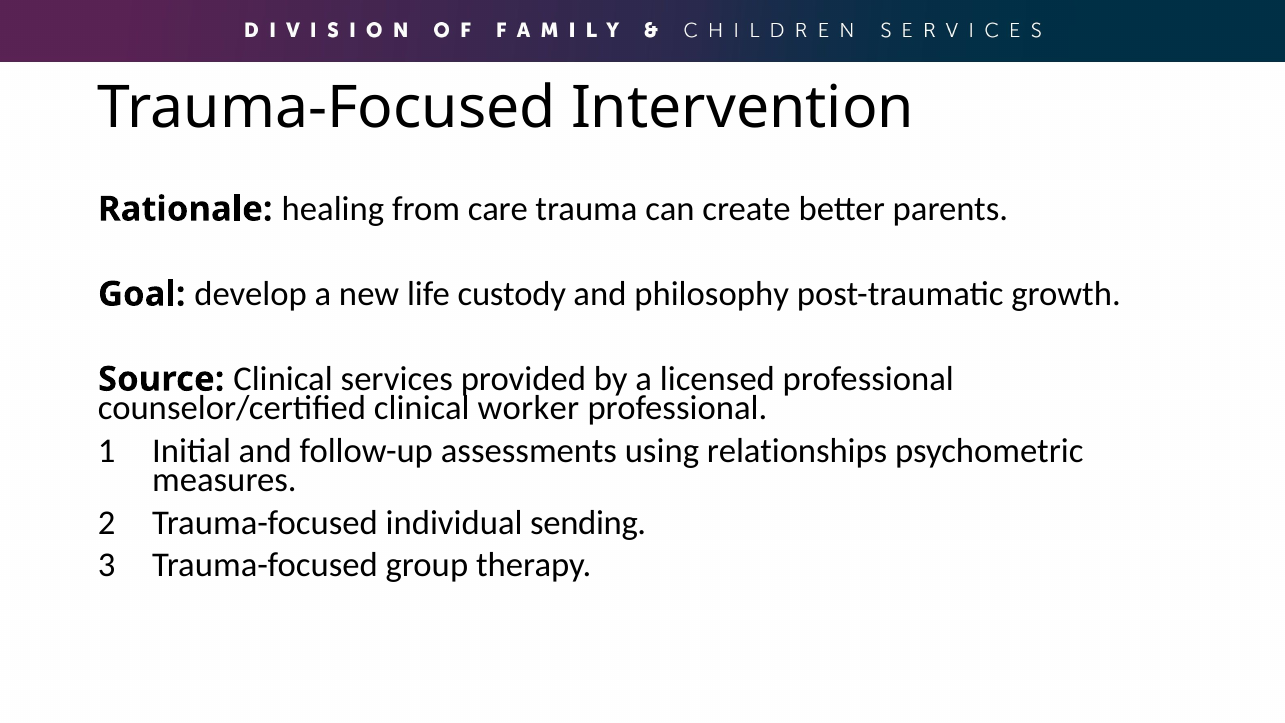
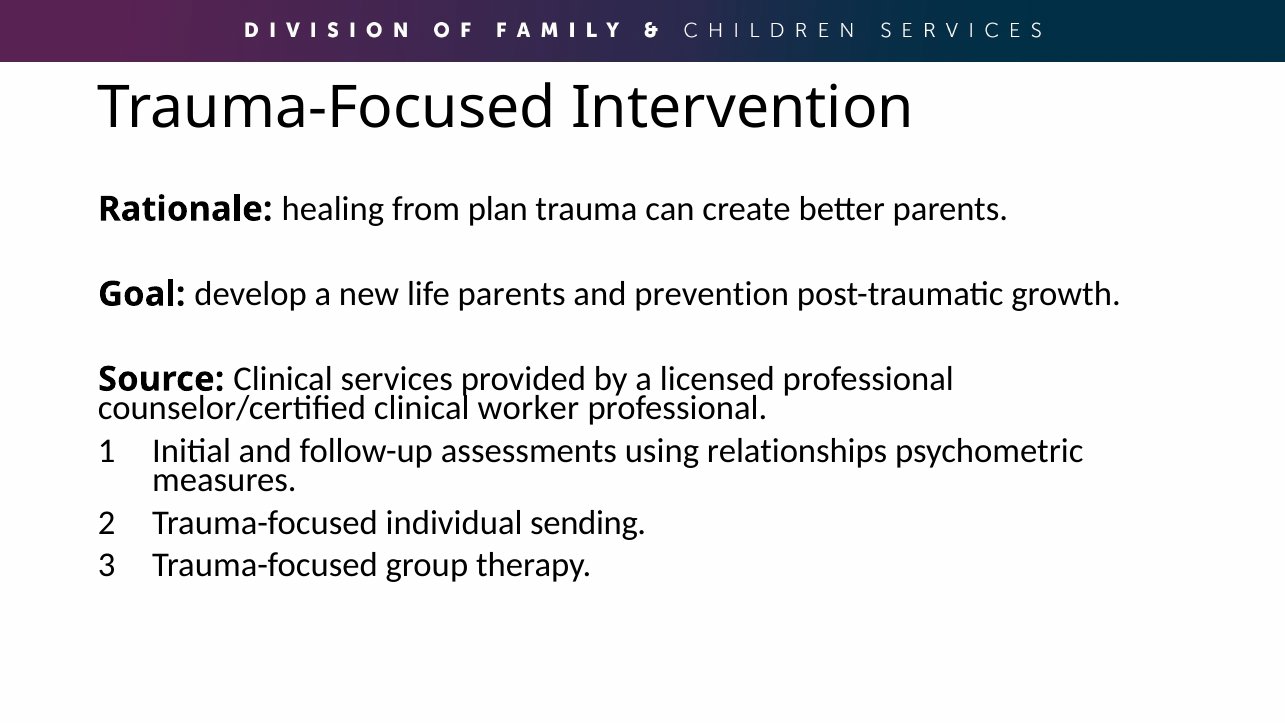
care: care -> plan (498, 209)
life custody: custody -> parents (512, 294)
philosophy: philosophy -> prevention (712, 294)
